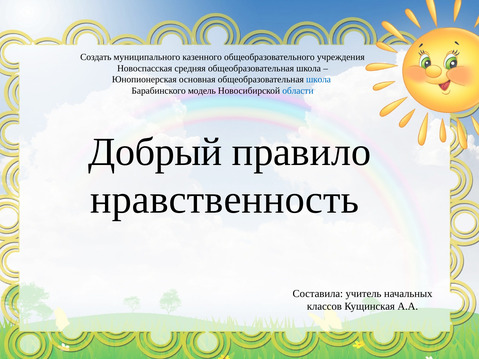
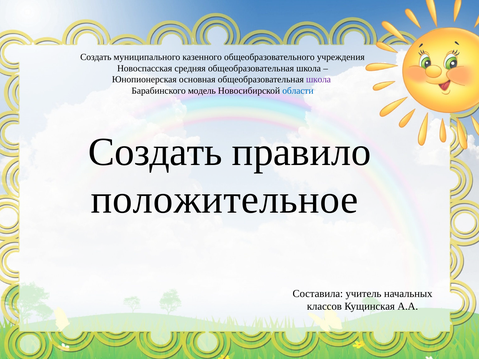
школа colour: blue -> purple (319, 80)
Добрый: Добрый -> Создать (155, 152)
нравственность: нравственность -> положительное (224, 200)
